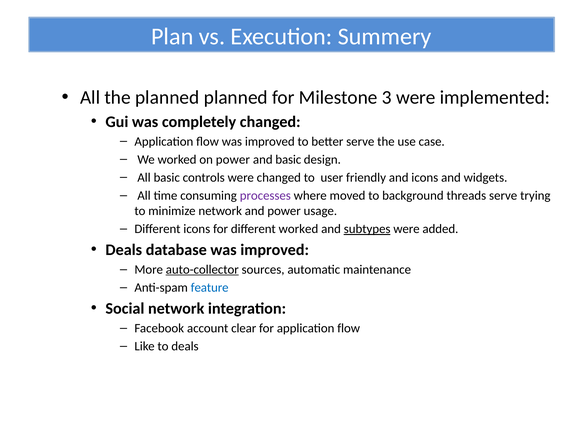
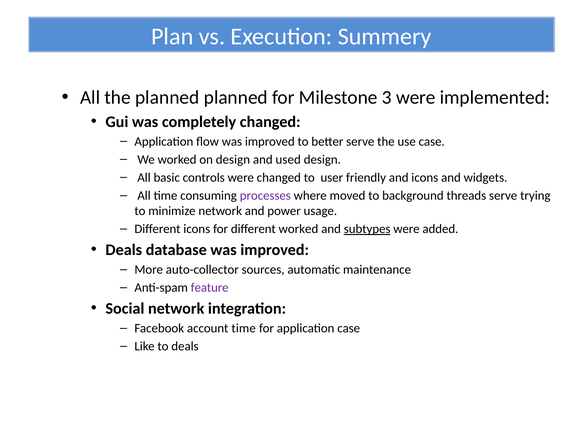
on power: power -> design (233, 159)
and basic: basic -> used (288, 159)
auto-collector underline: present -> none (202, 270)
feature colour: blue -> purple (210, 288)
account clear: clear -> time (244, 328)
for application flow: flow -> case (349, 328)
